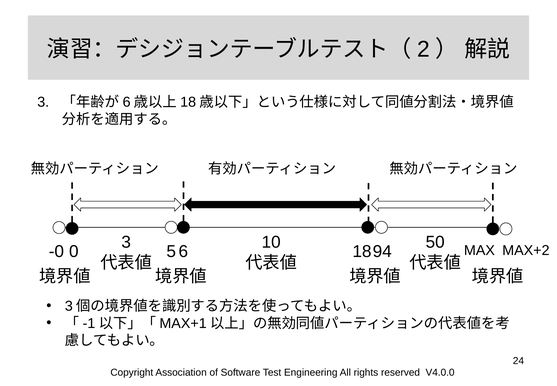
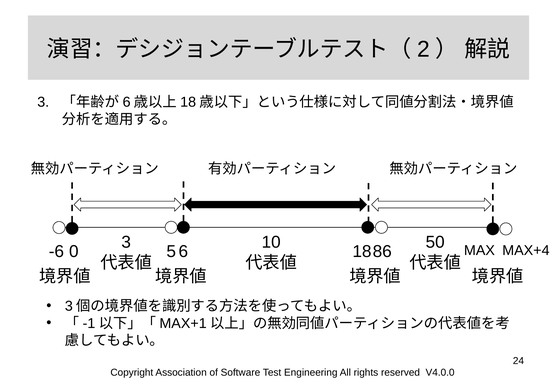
94: 94 -> 86 (382, 251)
-0: -0 -> -6 (56, 251)
MAX+2: MAX+2 -> MAX+4 (526, 250)
